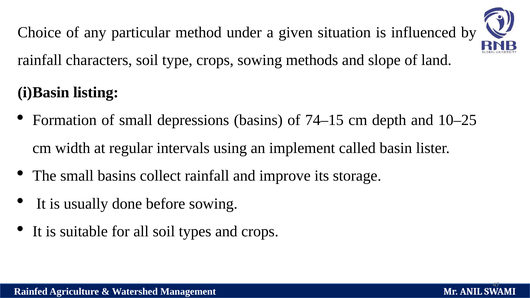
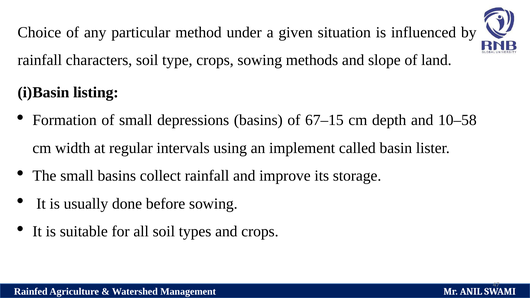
74–15: 74–15 -> 67–15 (324, 120)
10–25: 10–25 -> 10–58 (457, 120)
